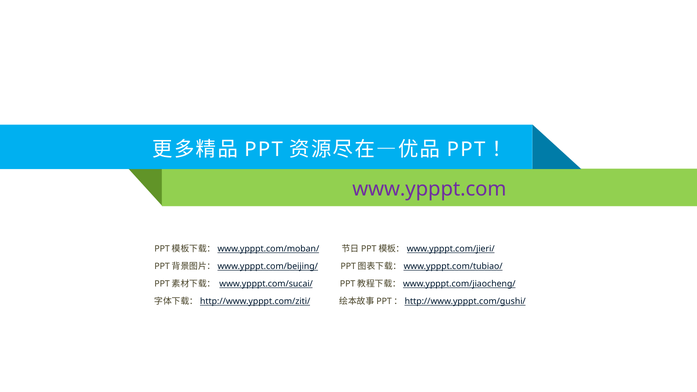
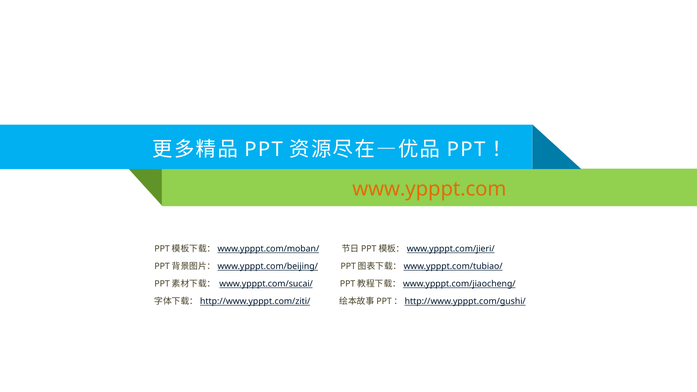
www.ypppt.com colour: purple -> orange (429, 189)
